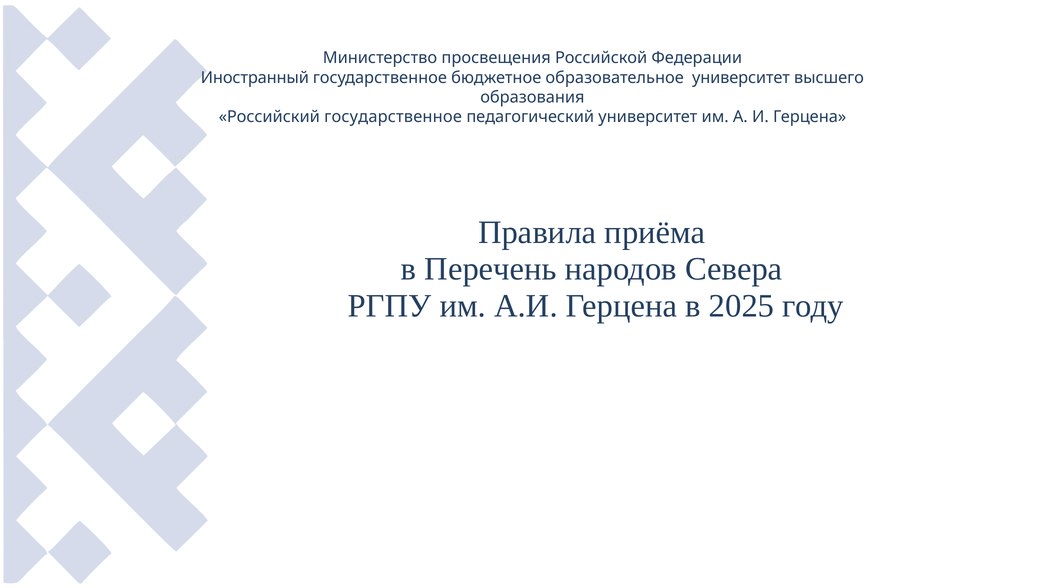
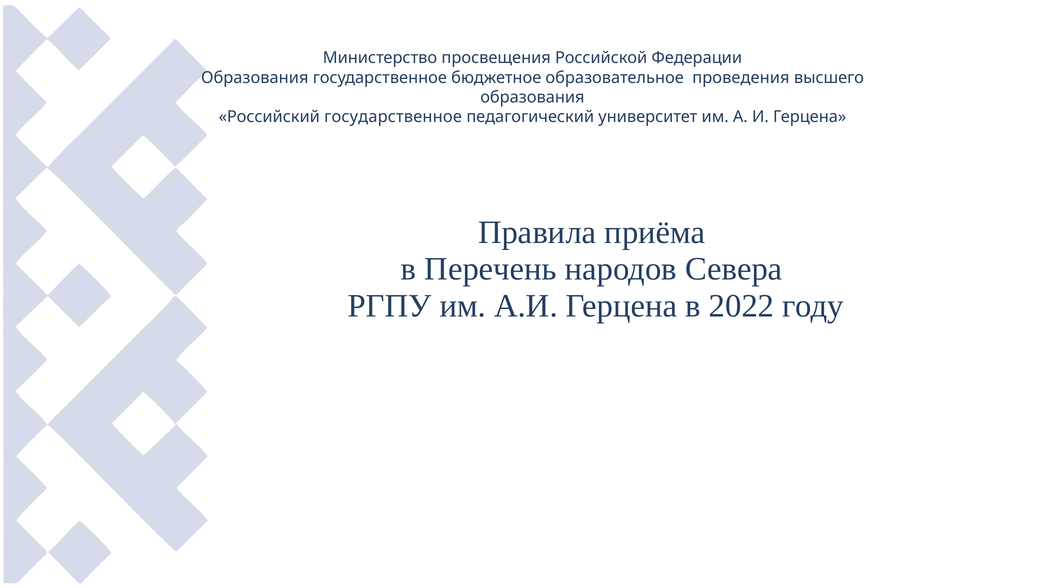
Иностранный: Иностранный -> Образования (255, 78)
образовательное университет: университет -> проведения (741, 78)
2025: 2025 -> 2022 (742, 306)
